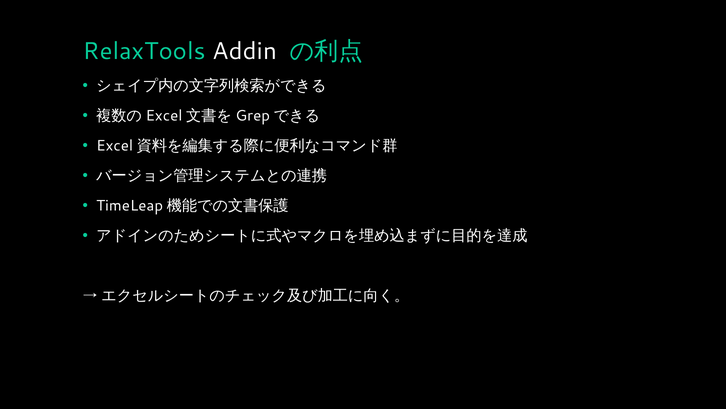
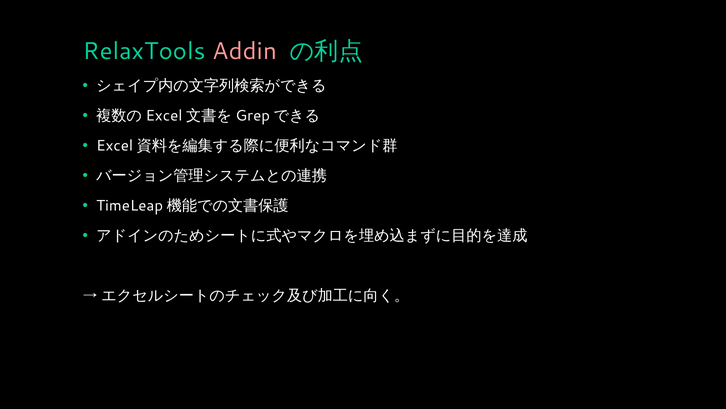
Addin colour: white -> pink (245, 51)
